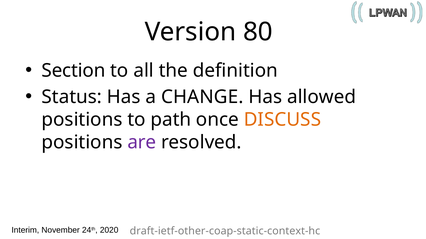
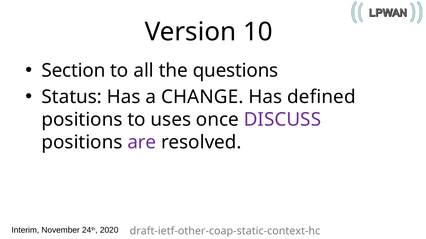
80: 80 -> 10 (258, 32)
definition: definition -> questions (235, 71)
allowed: allowed -> defined (321, 97)
path: path -> uses (171, 120)
DISCUSS colour: orange -> purple (282, 120)
